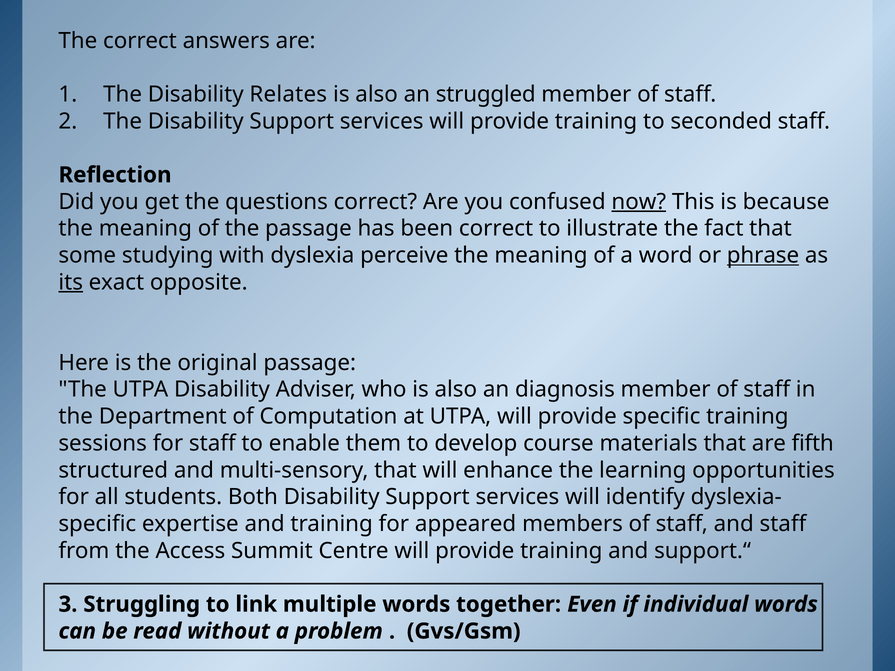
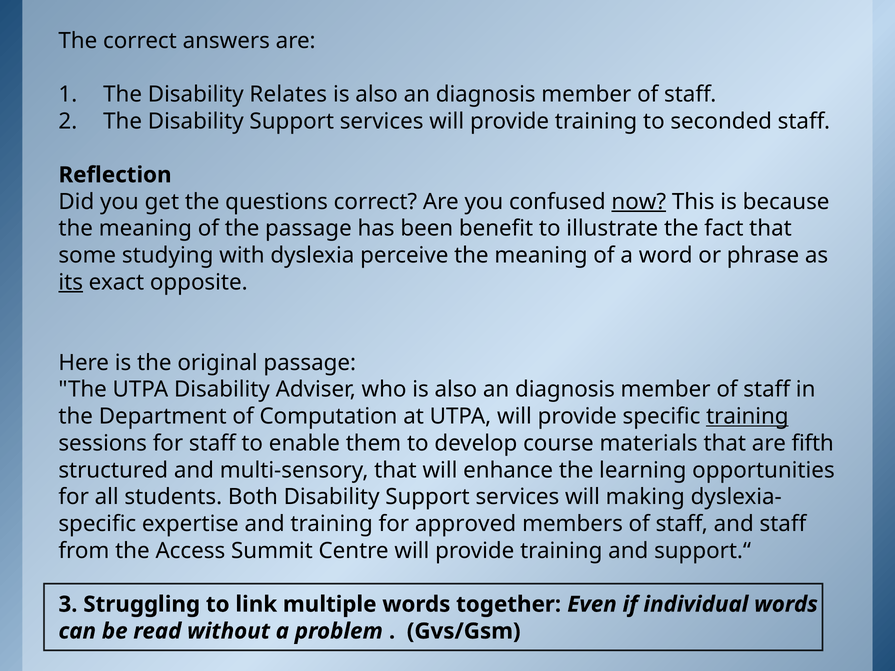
struggled: struggled -> diagnosis (486, 94)
been correct: correct -> benefit (496, 229)
phrase underline: present -> none (763, 256)
training underline: none -> present (747, 417)
identify: identify -> making (645, 497)
appeared: appeared -> approved (466, 524)
